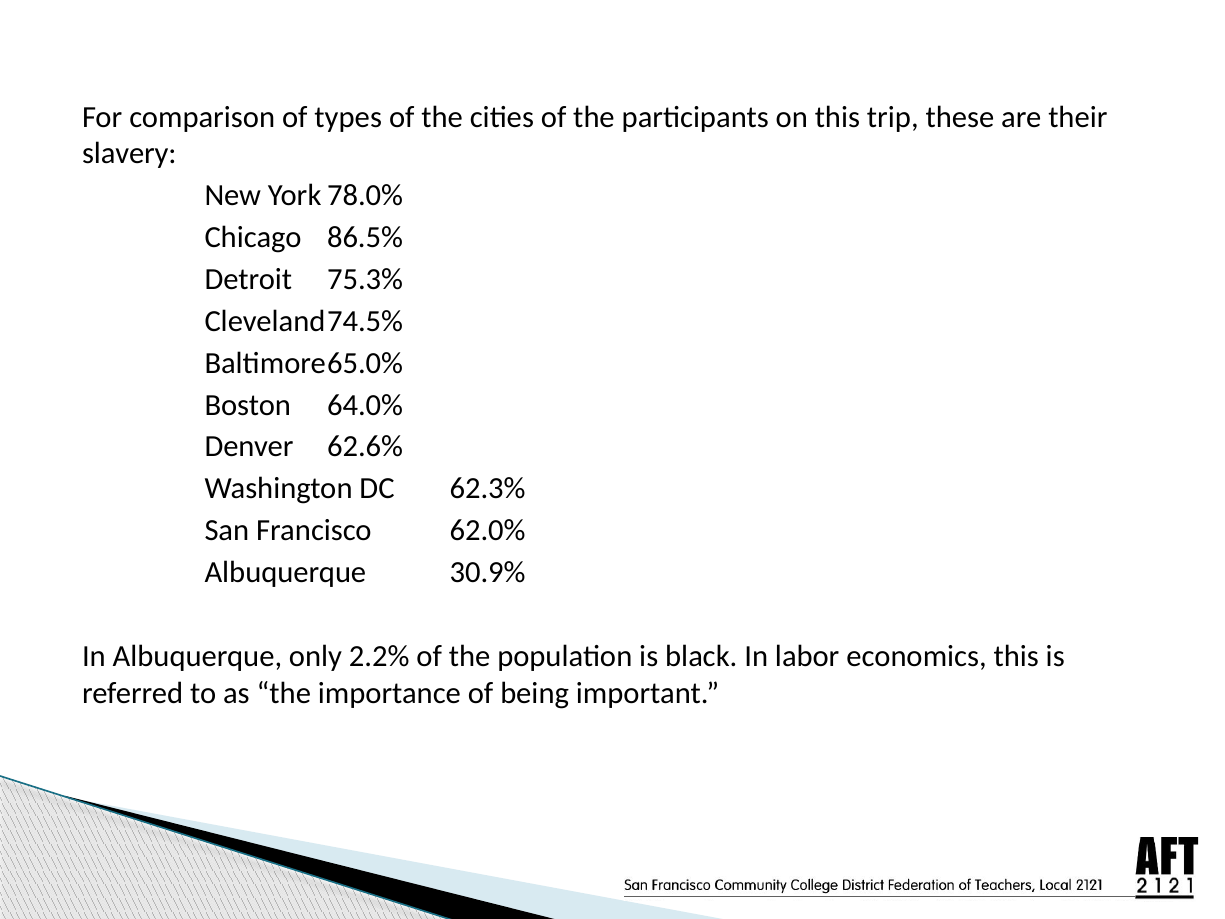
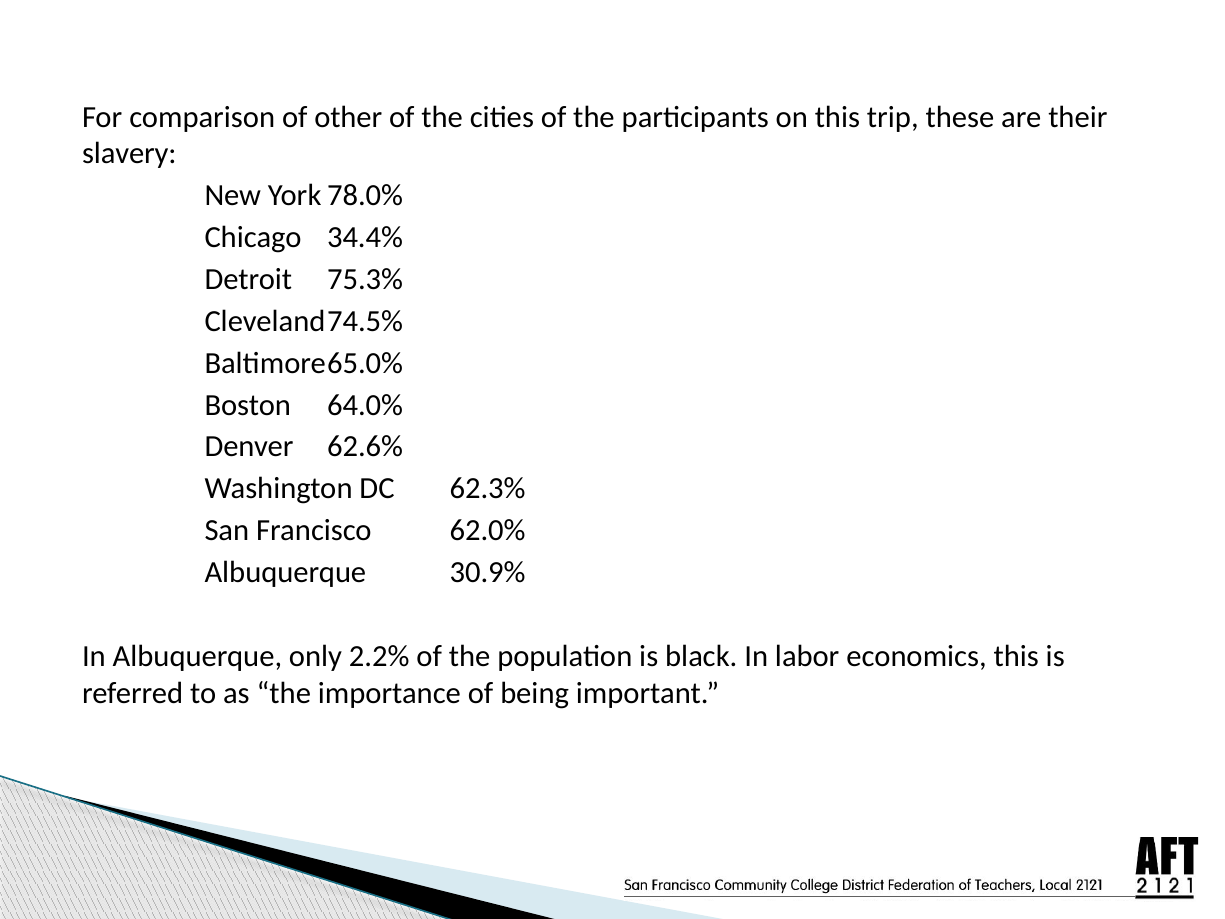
types: types -> other (348, 117)
86.5%: 86.5% -> 34.4% (365, 237)
